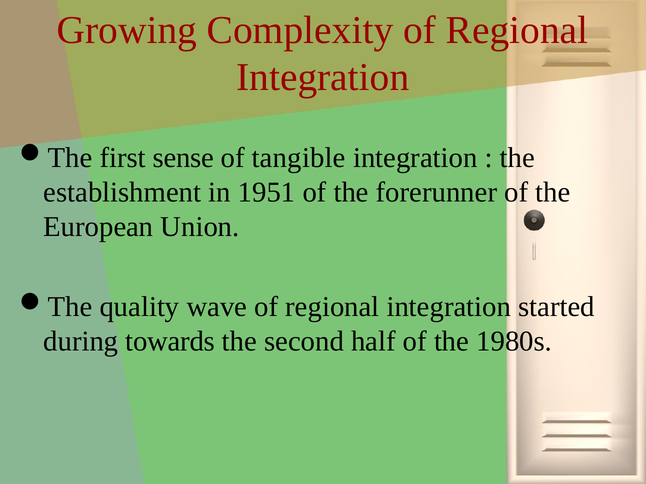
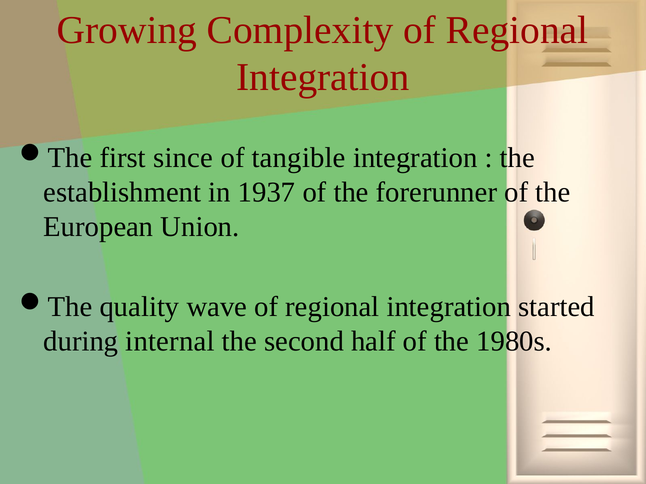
sense: sense -> since (183, 158)
1951: 1951 -> 1937 (267, 192)
towards: towards -> internal (170, 342)
